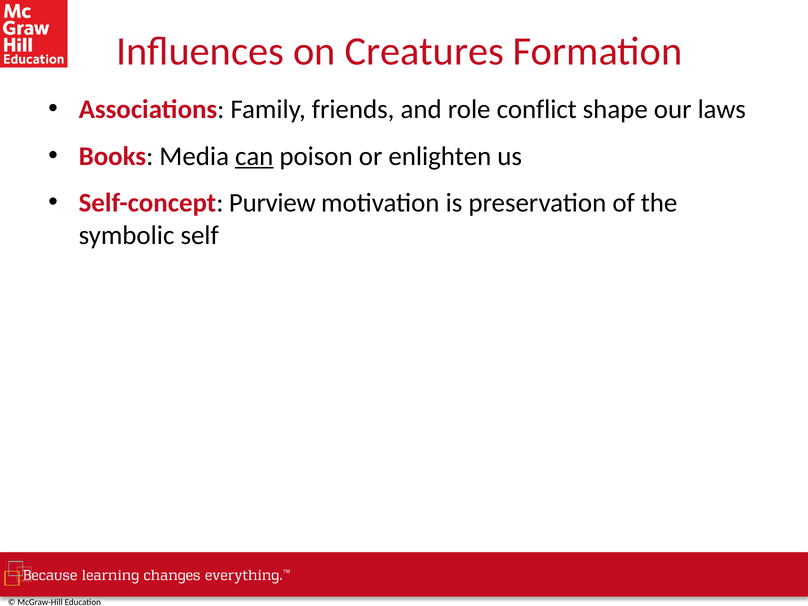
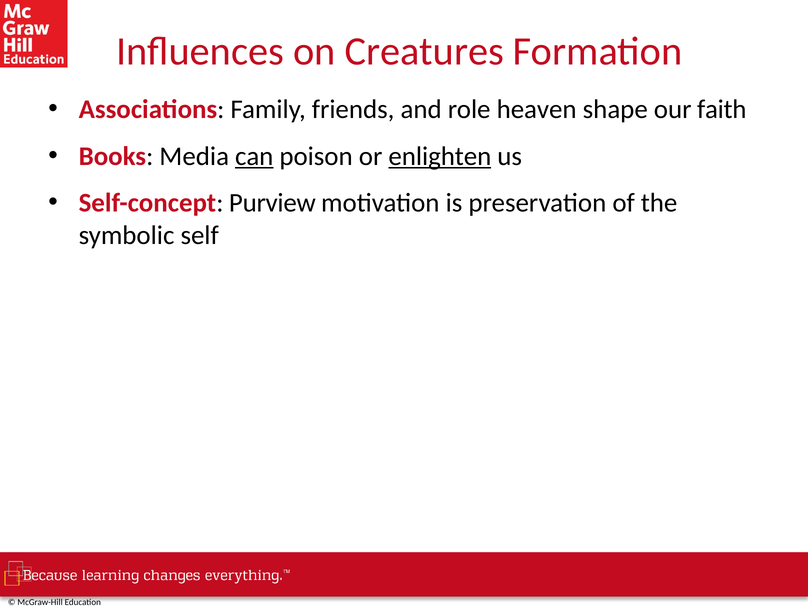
conflict: conflict -> heaven (537, 110)
laws: laws -> faith (722, 110)
enlighten underline: none -> present (440, 156)
